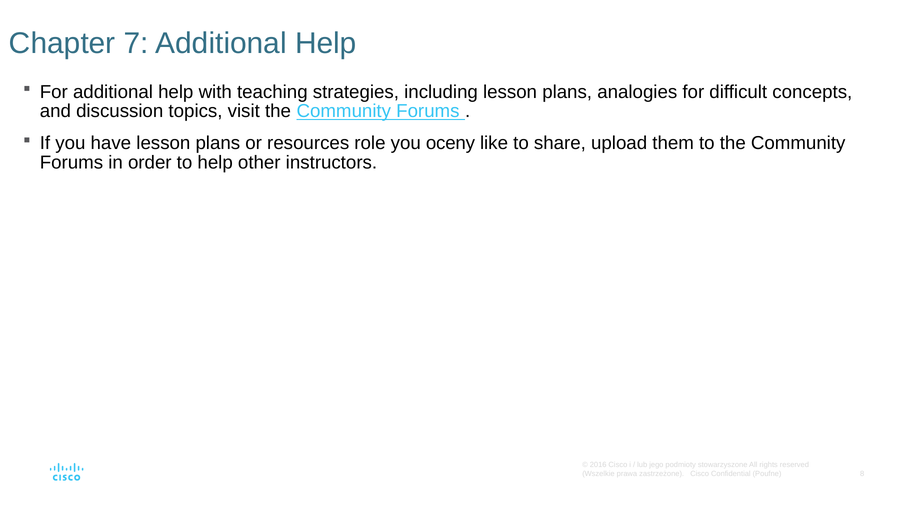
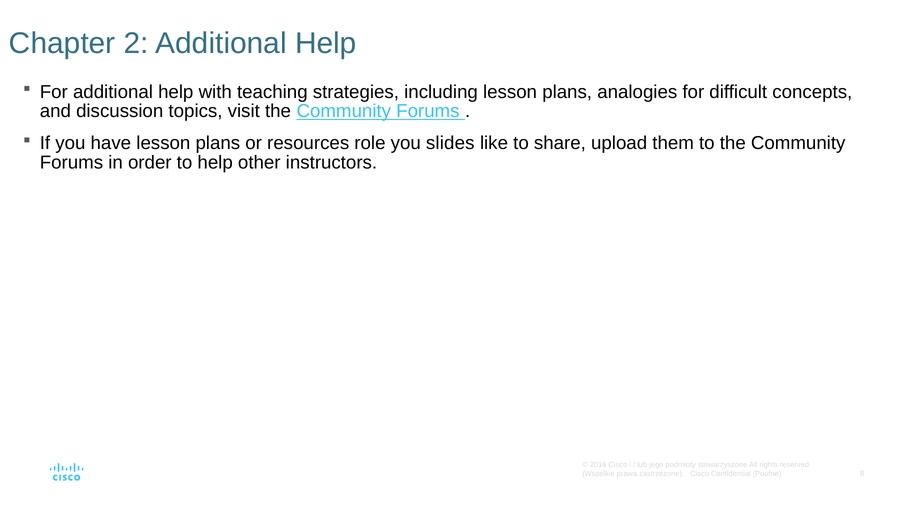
7: 7 -> 2 (136, 43)
oceny: oceny -> slides (450, 143)
